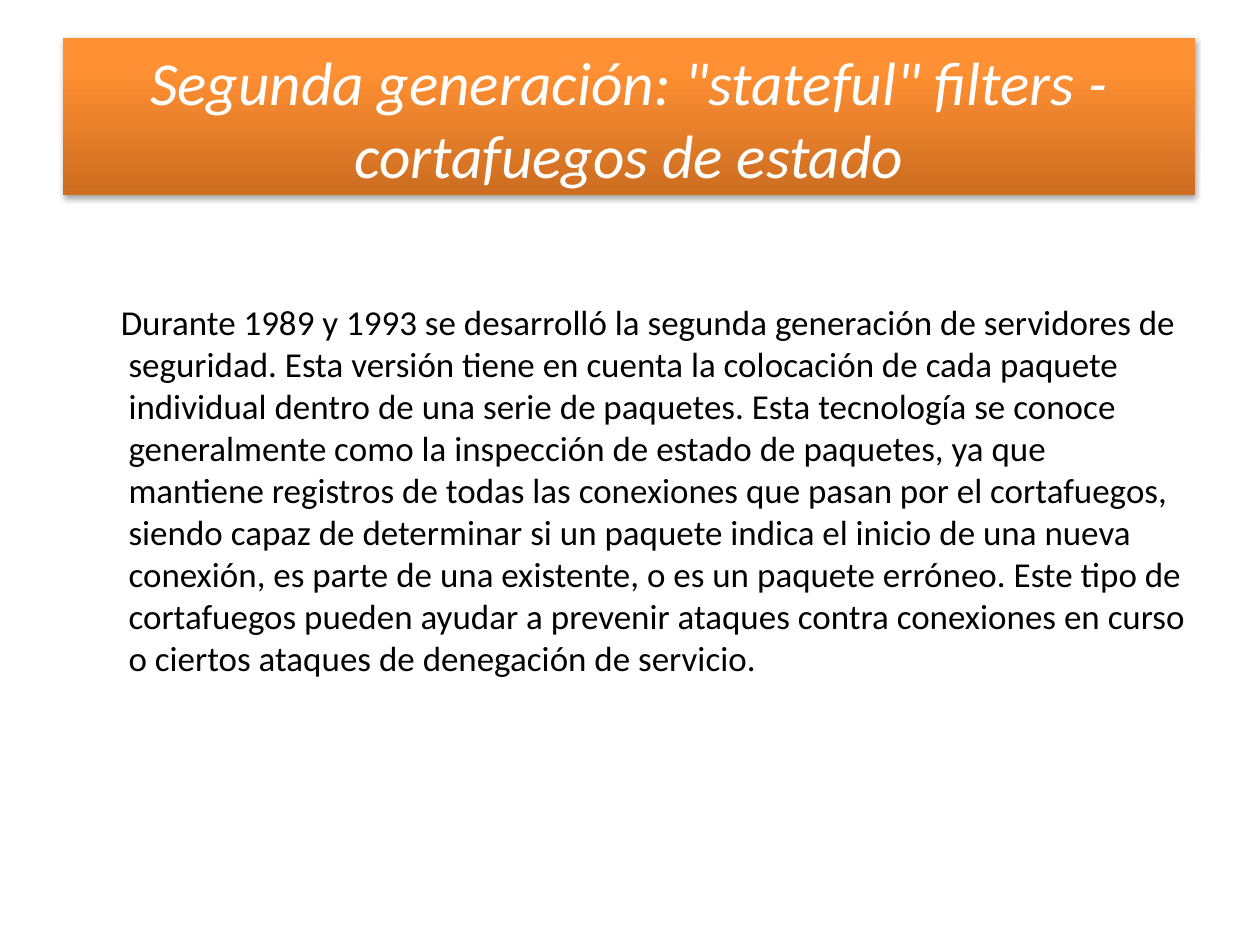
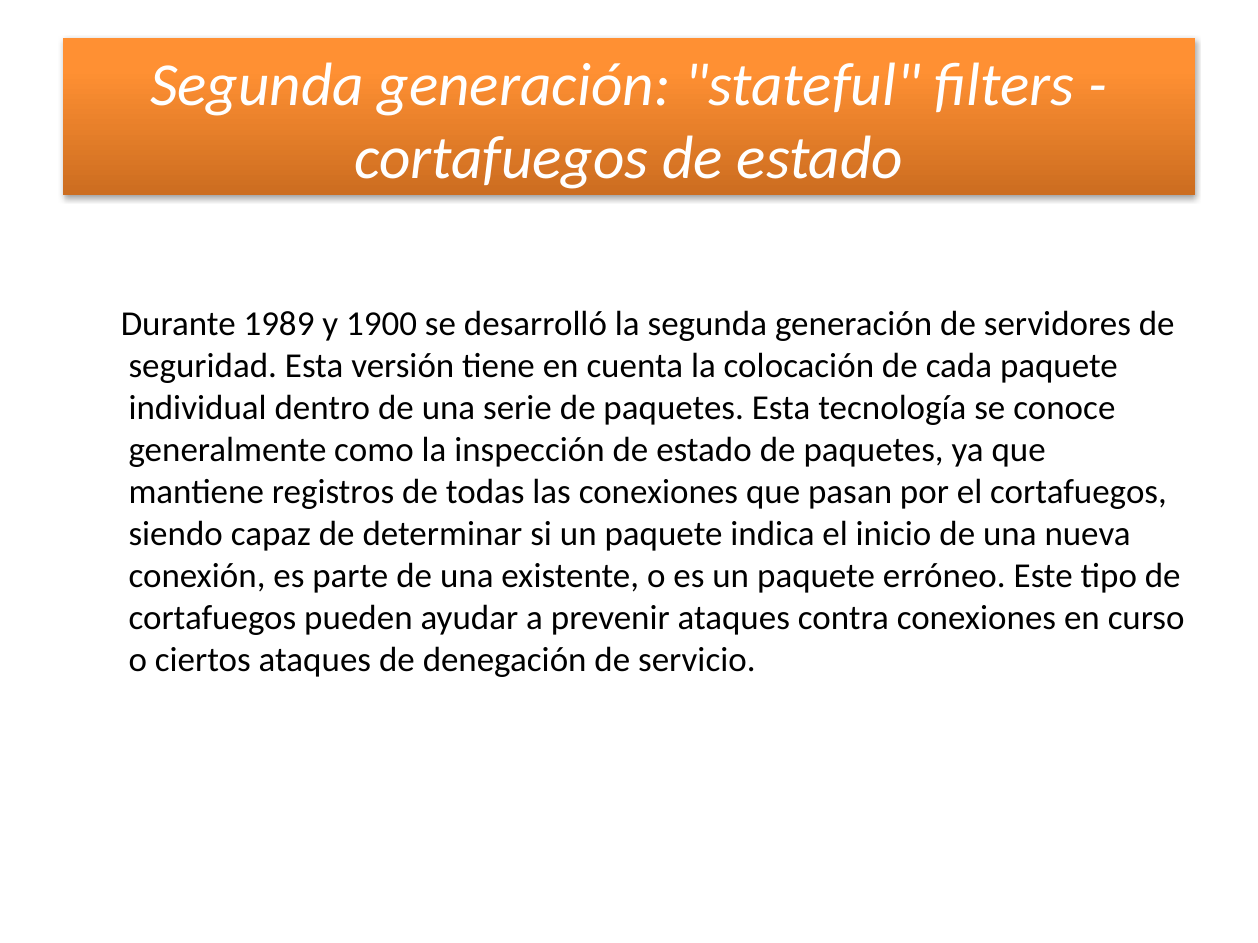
1993: 1993 -> 1900 (382, 325)
